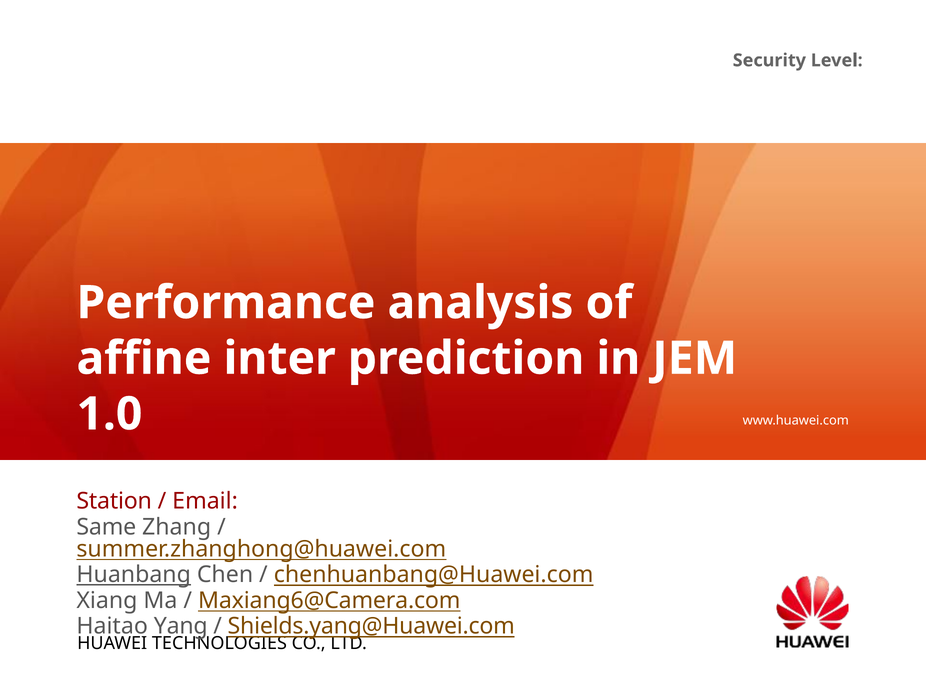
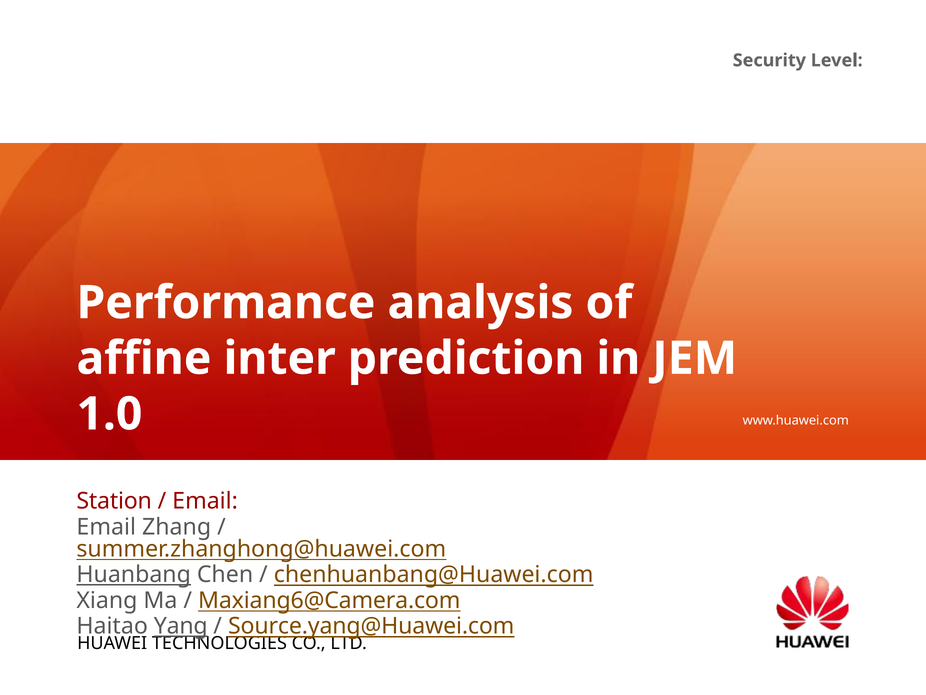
Same: Same -> Email (106, 527)
Yang underline: none -> present (181, 626)
Shields.yang@Huawei.com: Shields.yang@Huawei.com -> Source.yang@Huawei.com (371, 626)
